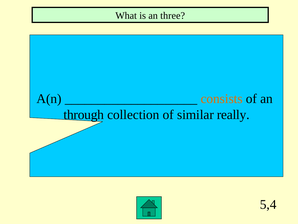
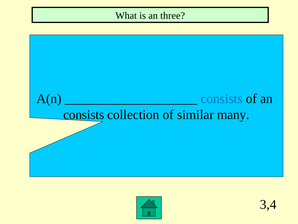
consists colour: orange -> blue (222, 99)
through: through -> consists (84, 114)
really: really -> many (233, 114)
5,4: 5,4 -> 3,4 (268, 204)
